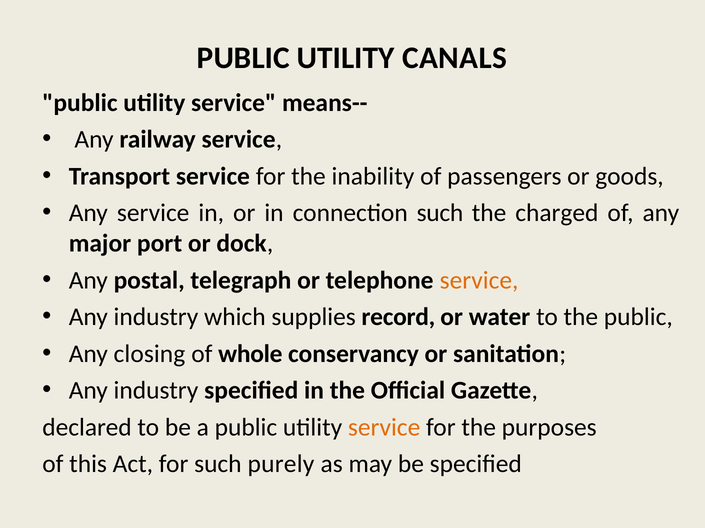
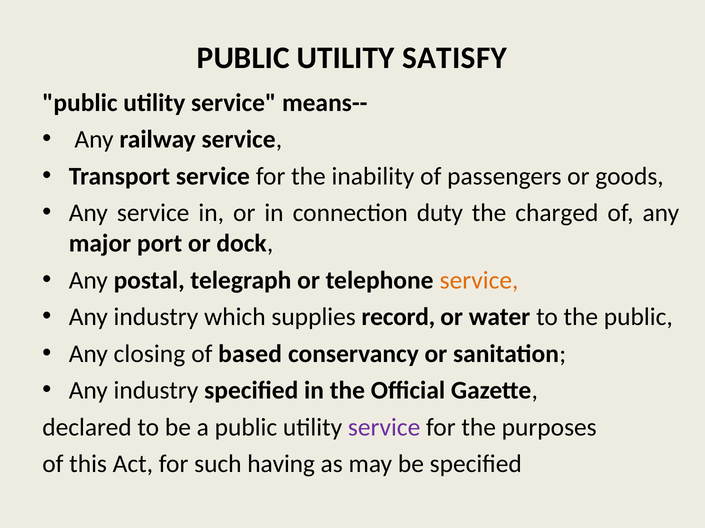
CANALS: CANALS -> SATISFY (455, 58)
connection such: such -> duty (440, 213)
whole: whole -> based (250, 354)
service colour: orange -> purple (384, 428)
purely: purely -> having (281, 465)
